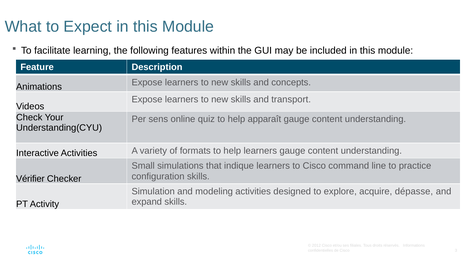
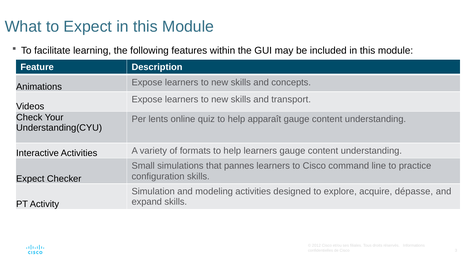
sens: sens -> lents (158, 119)
indique: indique -> pannes (239, 166)
Vérifier: Vérifier -> Expect (30, 179)
